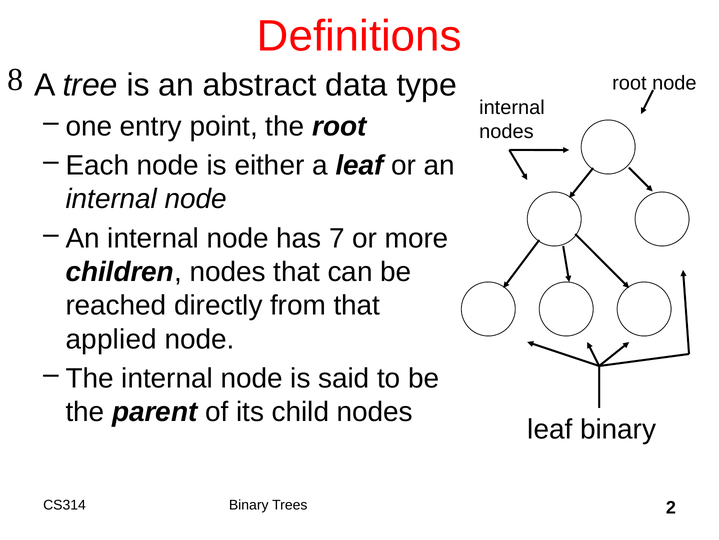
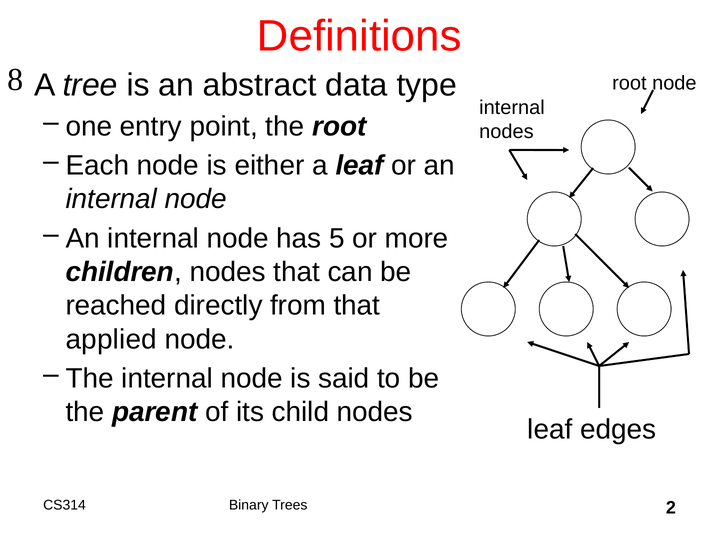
7: 7 -> 5 (337, 238)
leaf binary: binary -> edges (618, 429)
